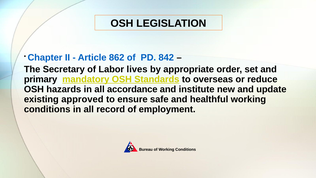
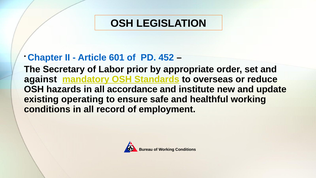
862: 862 -> 601 (117, 57)
842: 842 -> 452 (166, 57)
lives: lives -> prior (137, 69)
primary: primary -> against (41, 79)
approved: approved -> operating (82, 99)
